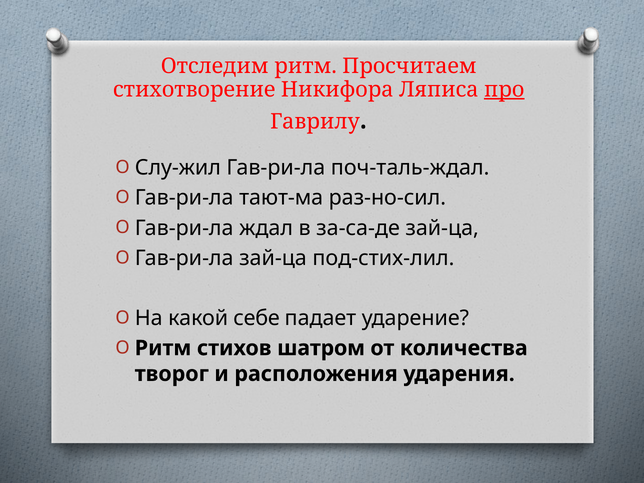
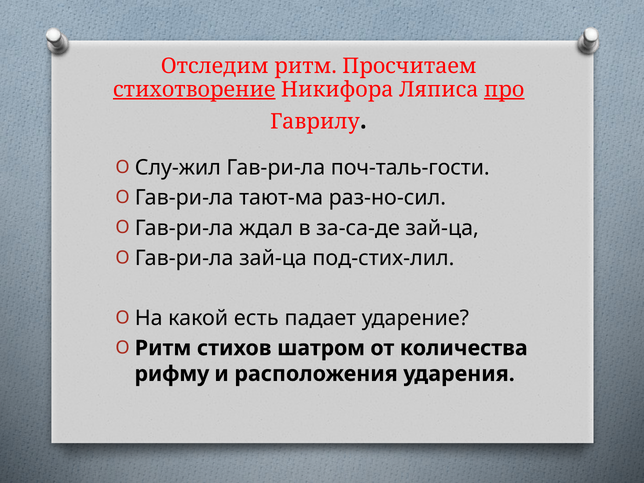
стихотворение underline: none -> present (194, 90)
поч-таль-ждал: поч-таль-ждал -> поч-таль-гости (410, 168)
себе: себе -> есть (256, 318)
творог: творог -> рифму (172, 374)
